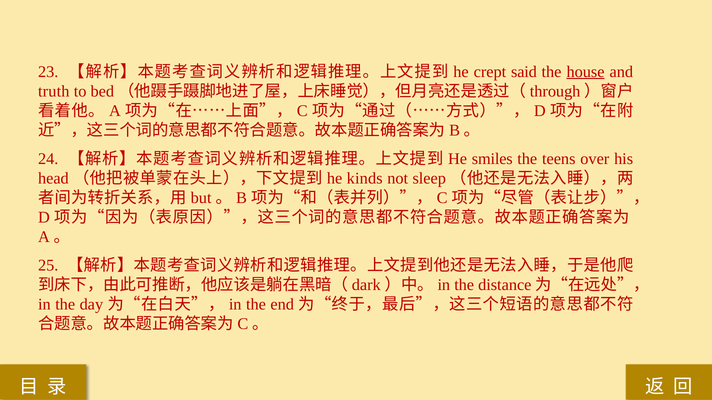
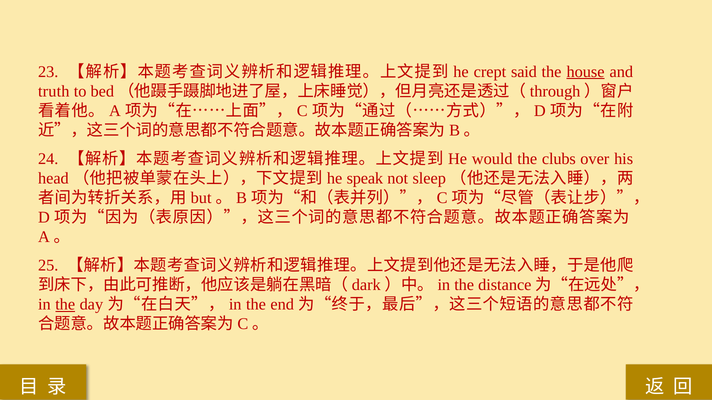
smiles: smiles -> would (492, 159)
teens: teens -> clubs (559, 159)
kinds: kinds -> speak (365, 179)
the underline: none -> present (65, 305)
